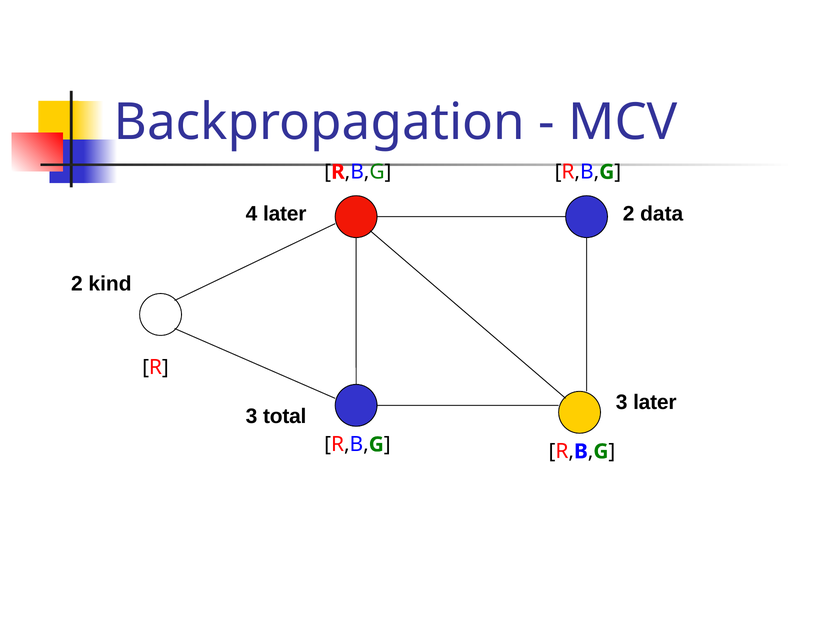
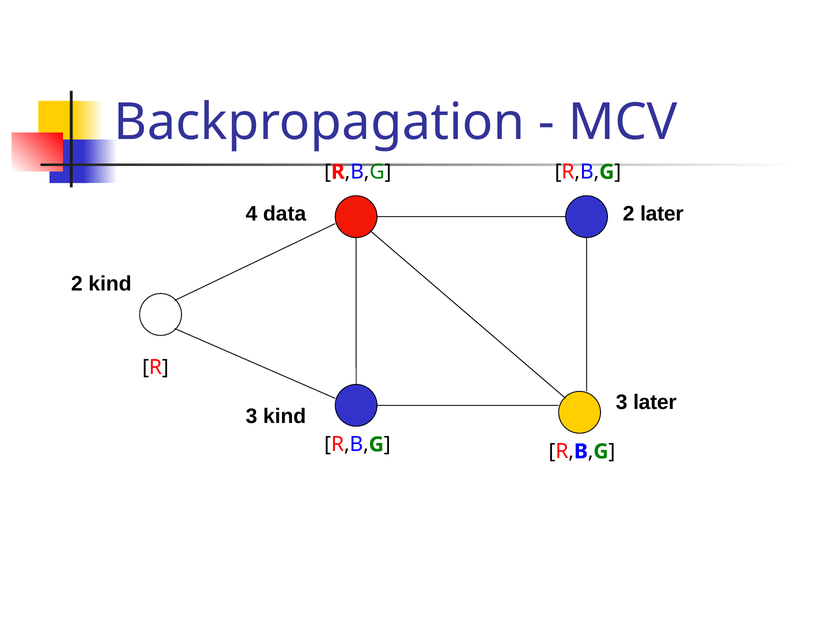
4 later: later -> data (285, 214)
2 data: data -> later (662, 214)
3 total: total -> kind (285, 416)
